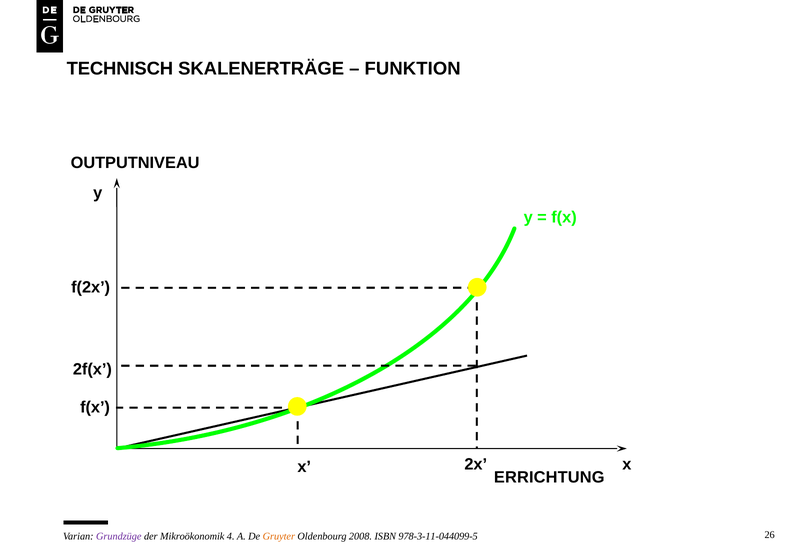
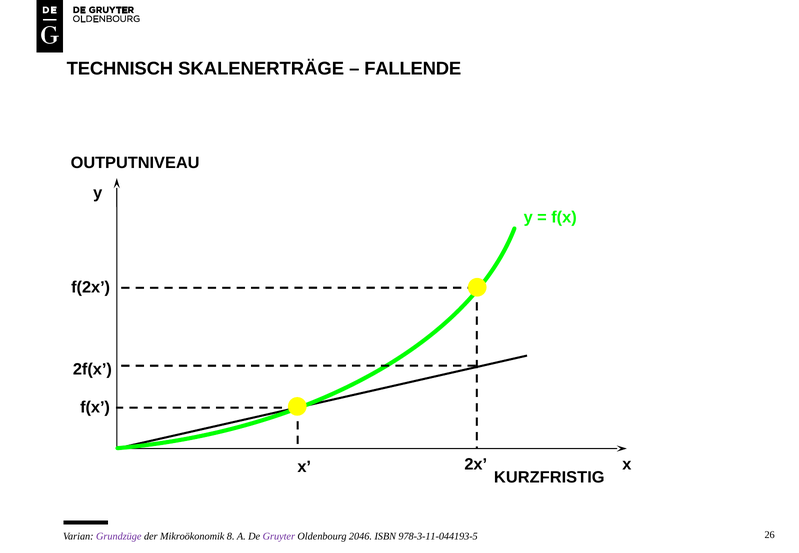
FUNKTION: FUNKTION -> FALLENDE (413, 69)
ERRICHTUNG: ERRICHTUNG -> KURZFRISTIG (549, 477)
4: 4 -> 8 (231, 537)
Gruyter colour: orange -> purple (279, 537)
2008: 2008 -> 2046 (360, 537)
978-3-11-044099-5: 978-3-11-044099-5 -> 978-3-11-044193-5 (438, 537)
